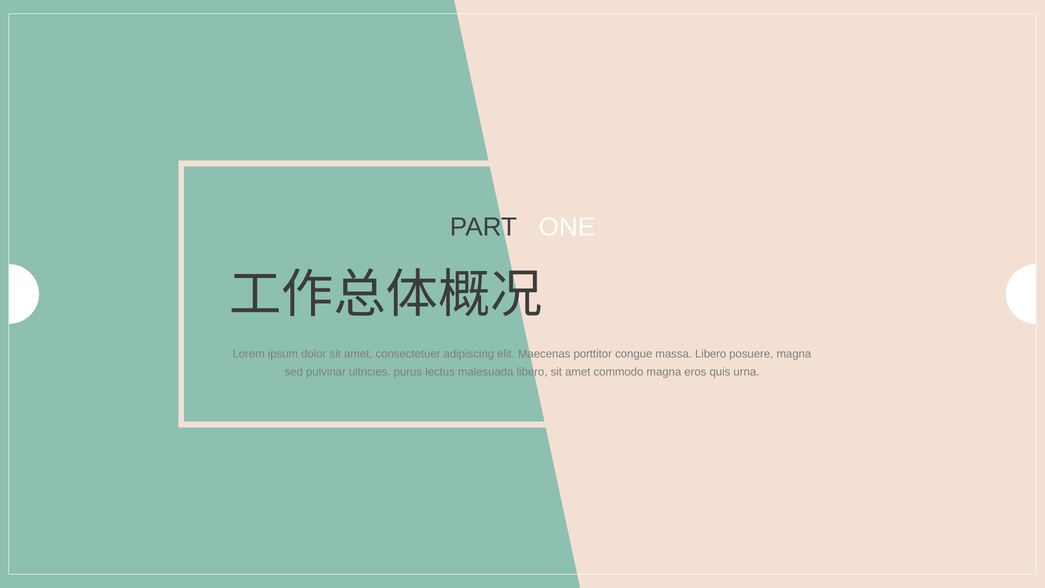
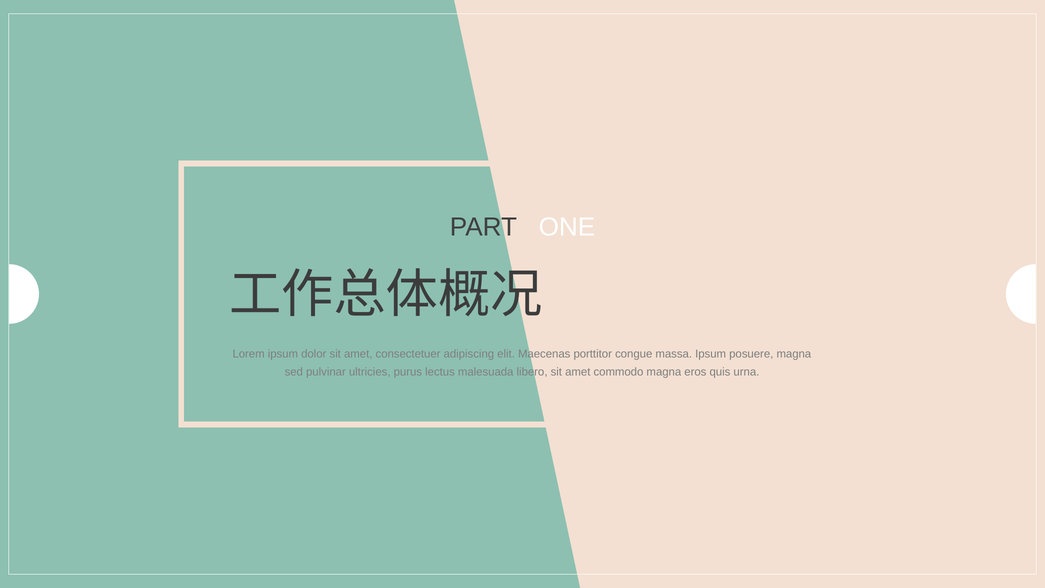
massa Libero: Libero -> Ipsum (711, 354)
